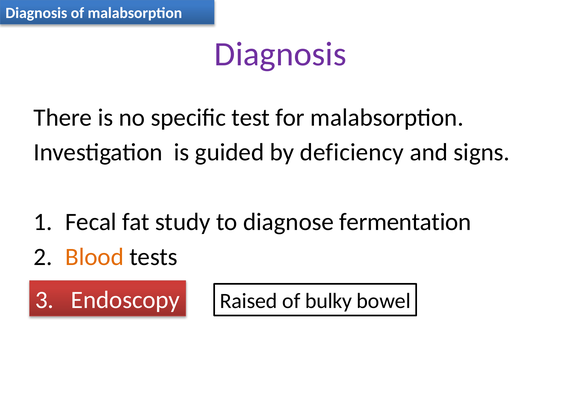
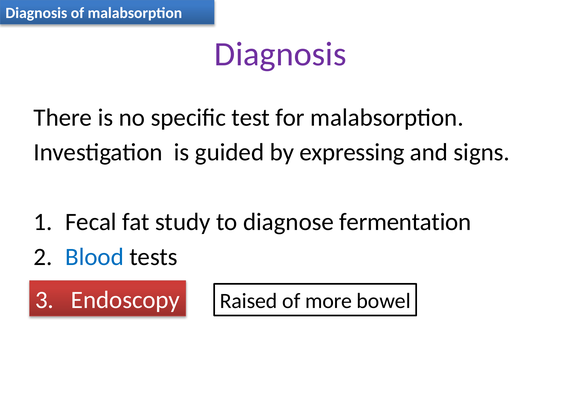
deficiency: deficiency -> expressing (352, 153)
Blood colour: orange -> blue (95, 257)
bulky: bulky -> more (329, 302)
